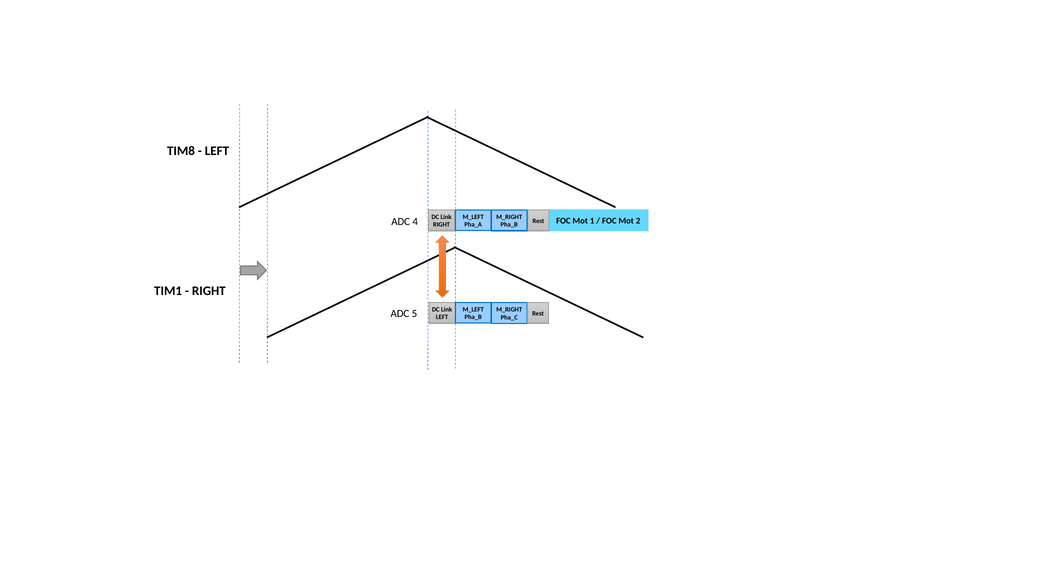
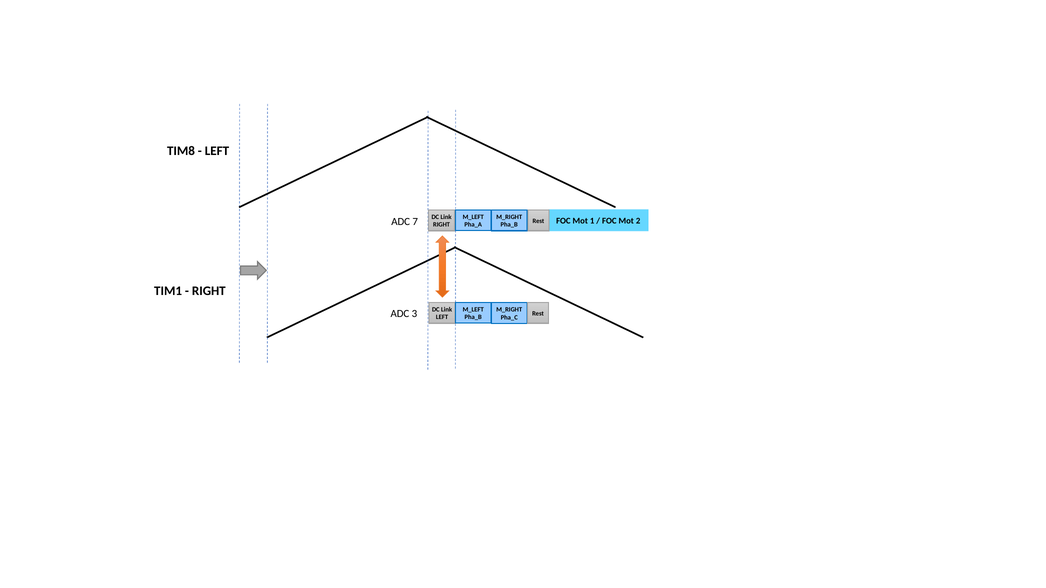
4: 4 -> 7 (415, 222)
5: 5 -> 3 (414, 314)
